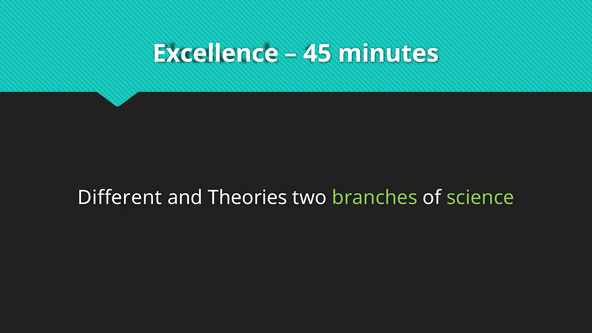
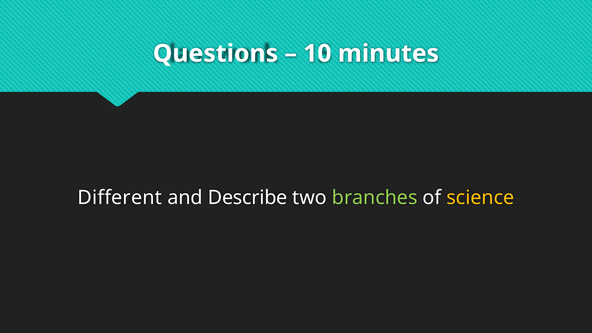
Excellence: Excellence -> Questions (215, 54)
45: 45 -> 10 (317, 54)
Theories: Theories -> Describe (248, 198)
science colour: light green -> yellow (480, 198)
